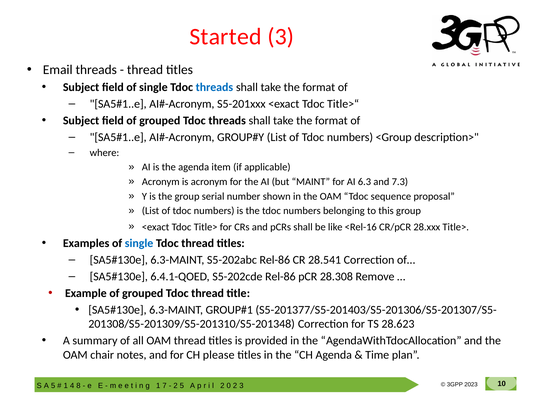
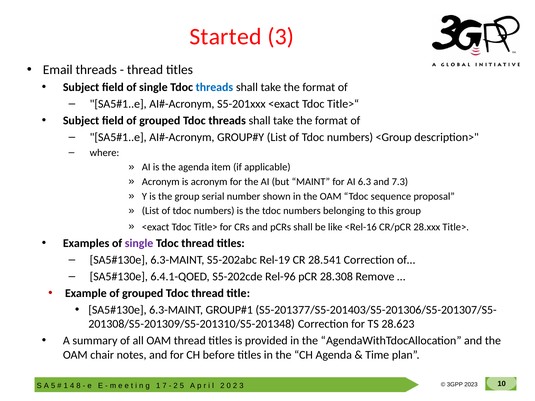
single colour: blue -> purple (139, 243)
S5-202abc Rel-86: Rel-86 -> Rel-19 (275, 260)
S5-202cde Rel-86: Rel-86 -> Rel-96 (280, 277)
please: please -> before (219, 355)
